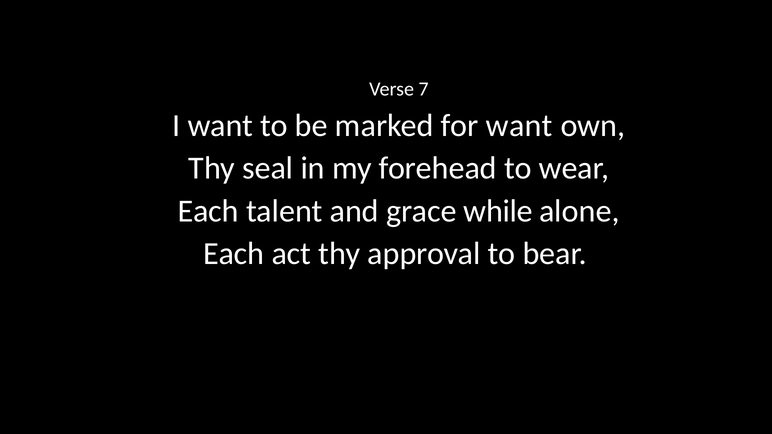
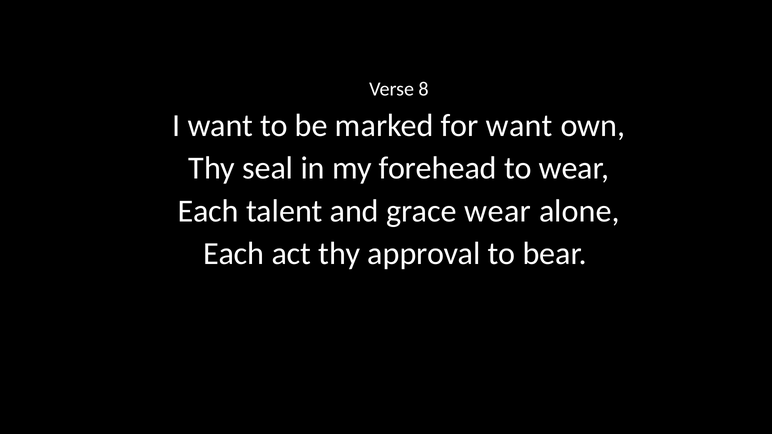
7: 7 -> 8 (424, 89)
grace while: while -> wear (498, 211)
